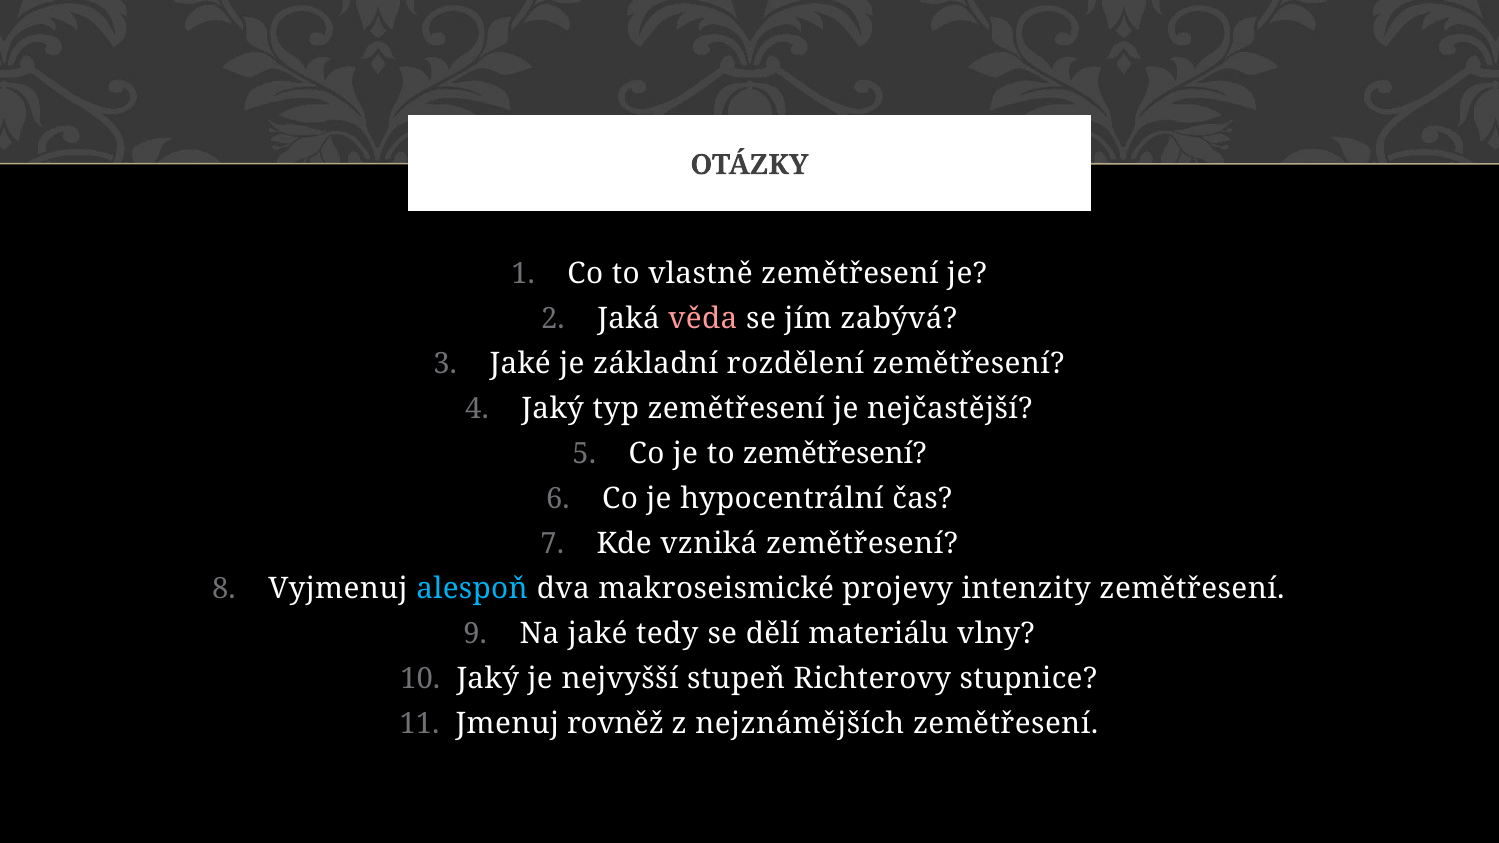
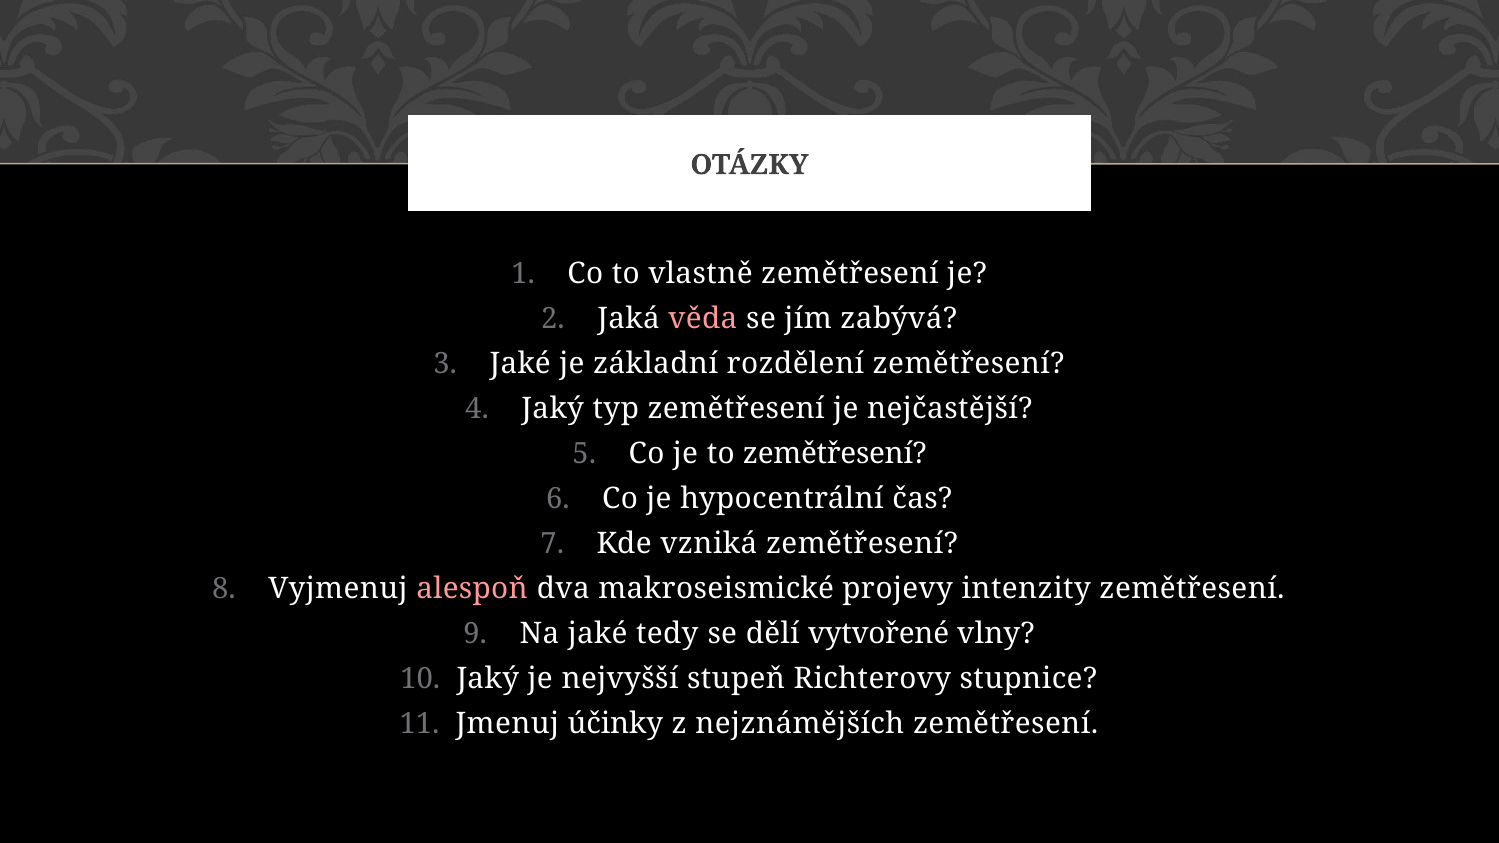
alespoň colour: light blue -> pink (472, 589)
materiálu: materiálu -> vytvořené (879, 634)
rovněž: rovněž -> účinky (615, 724)
